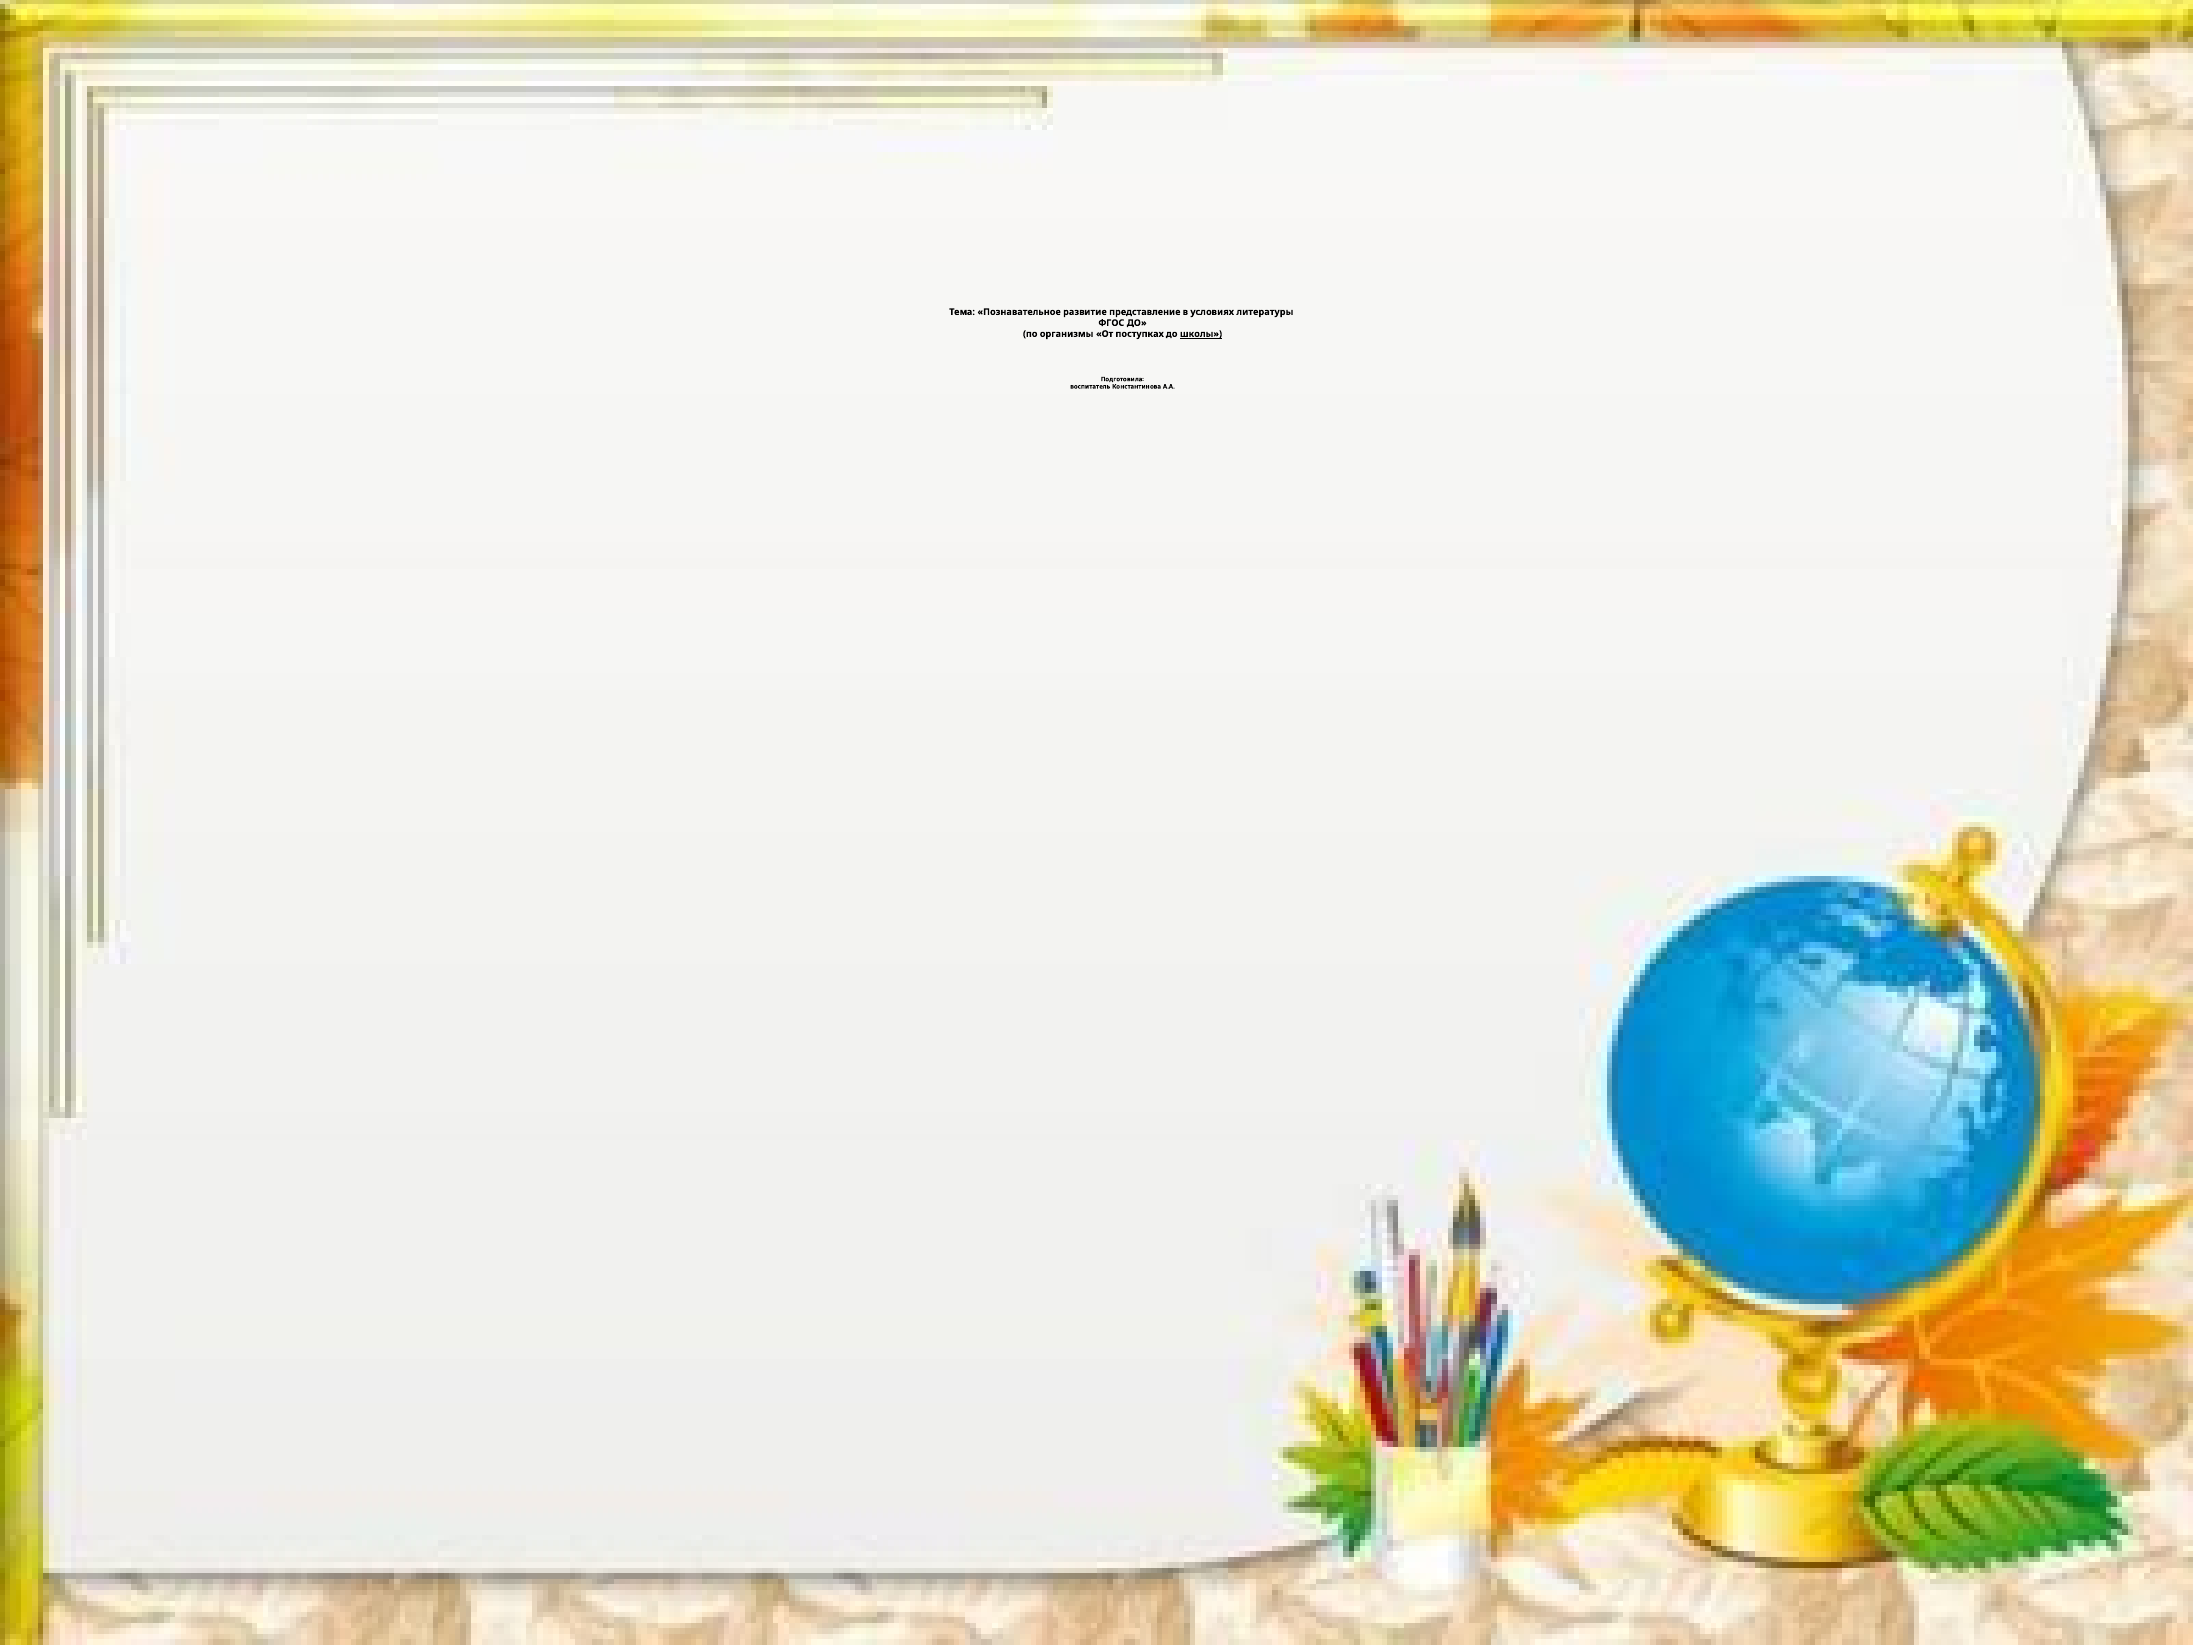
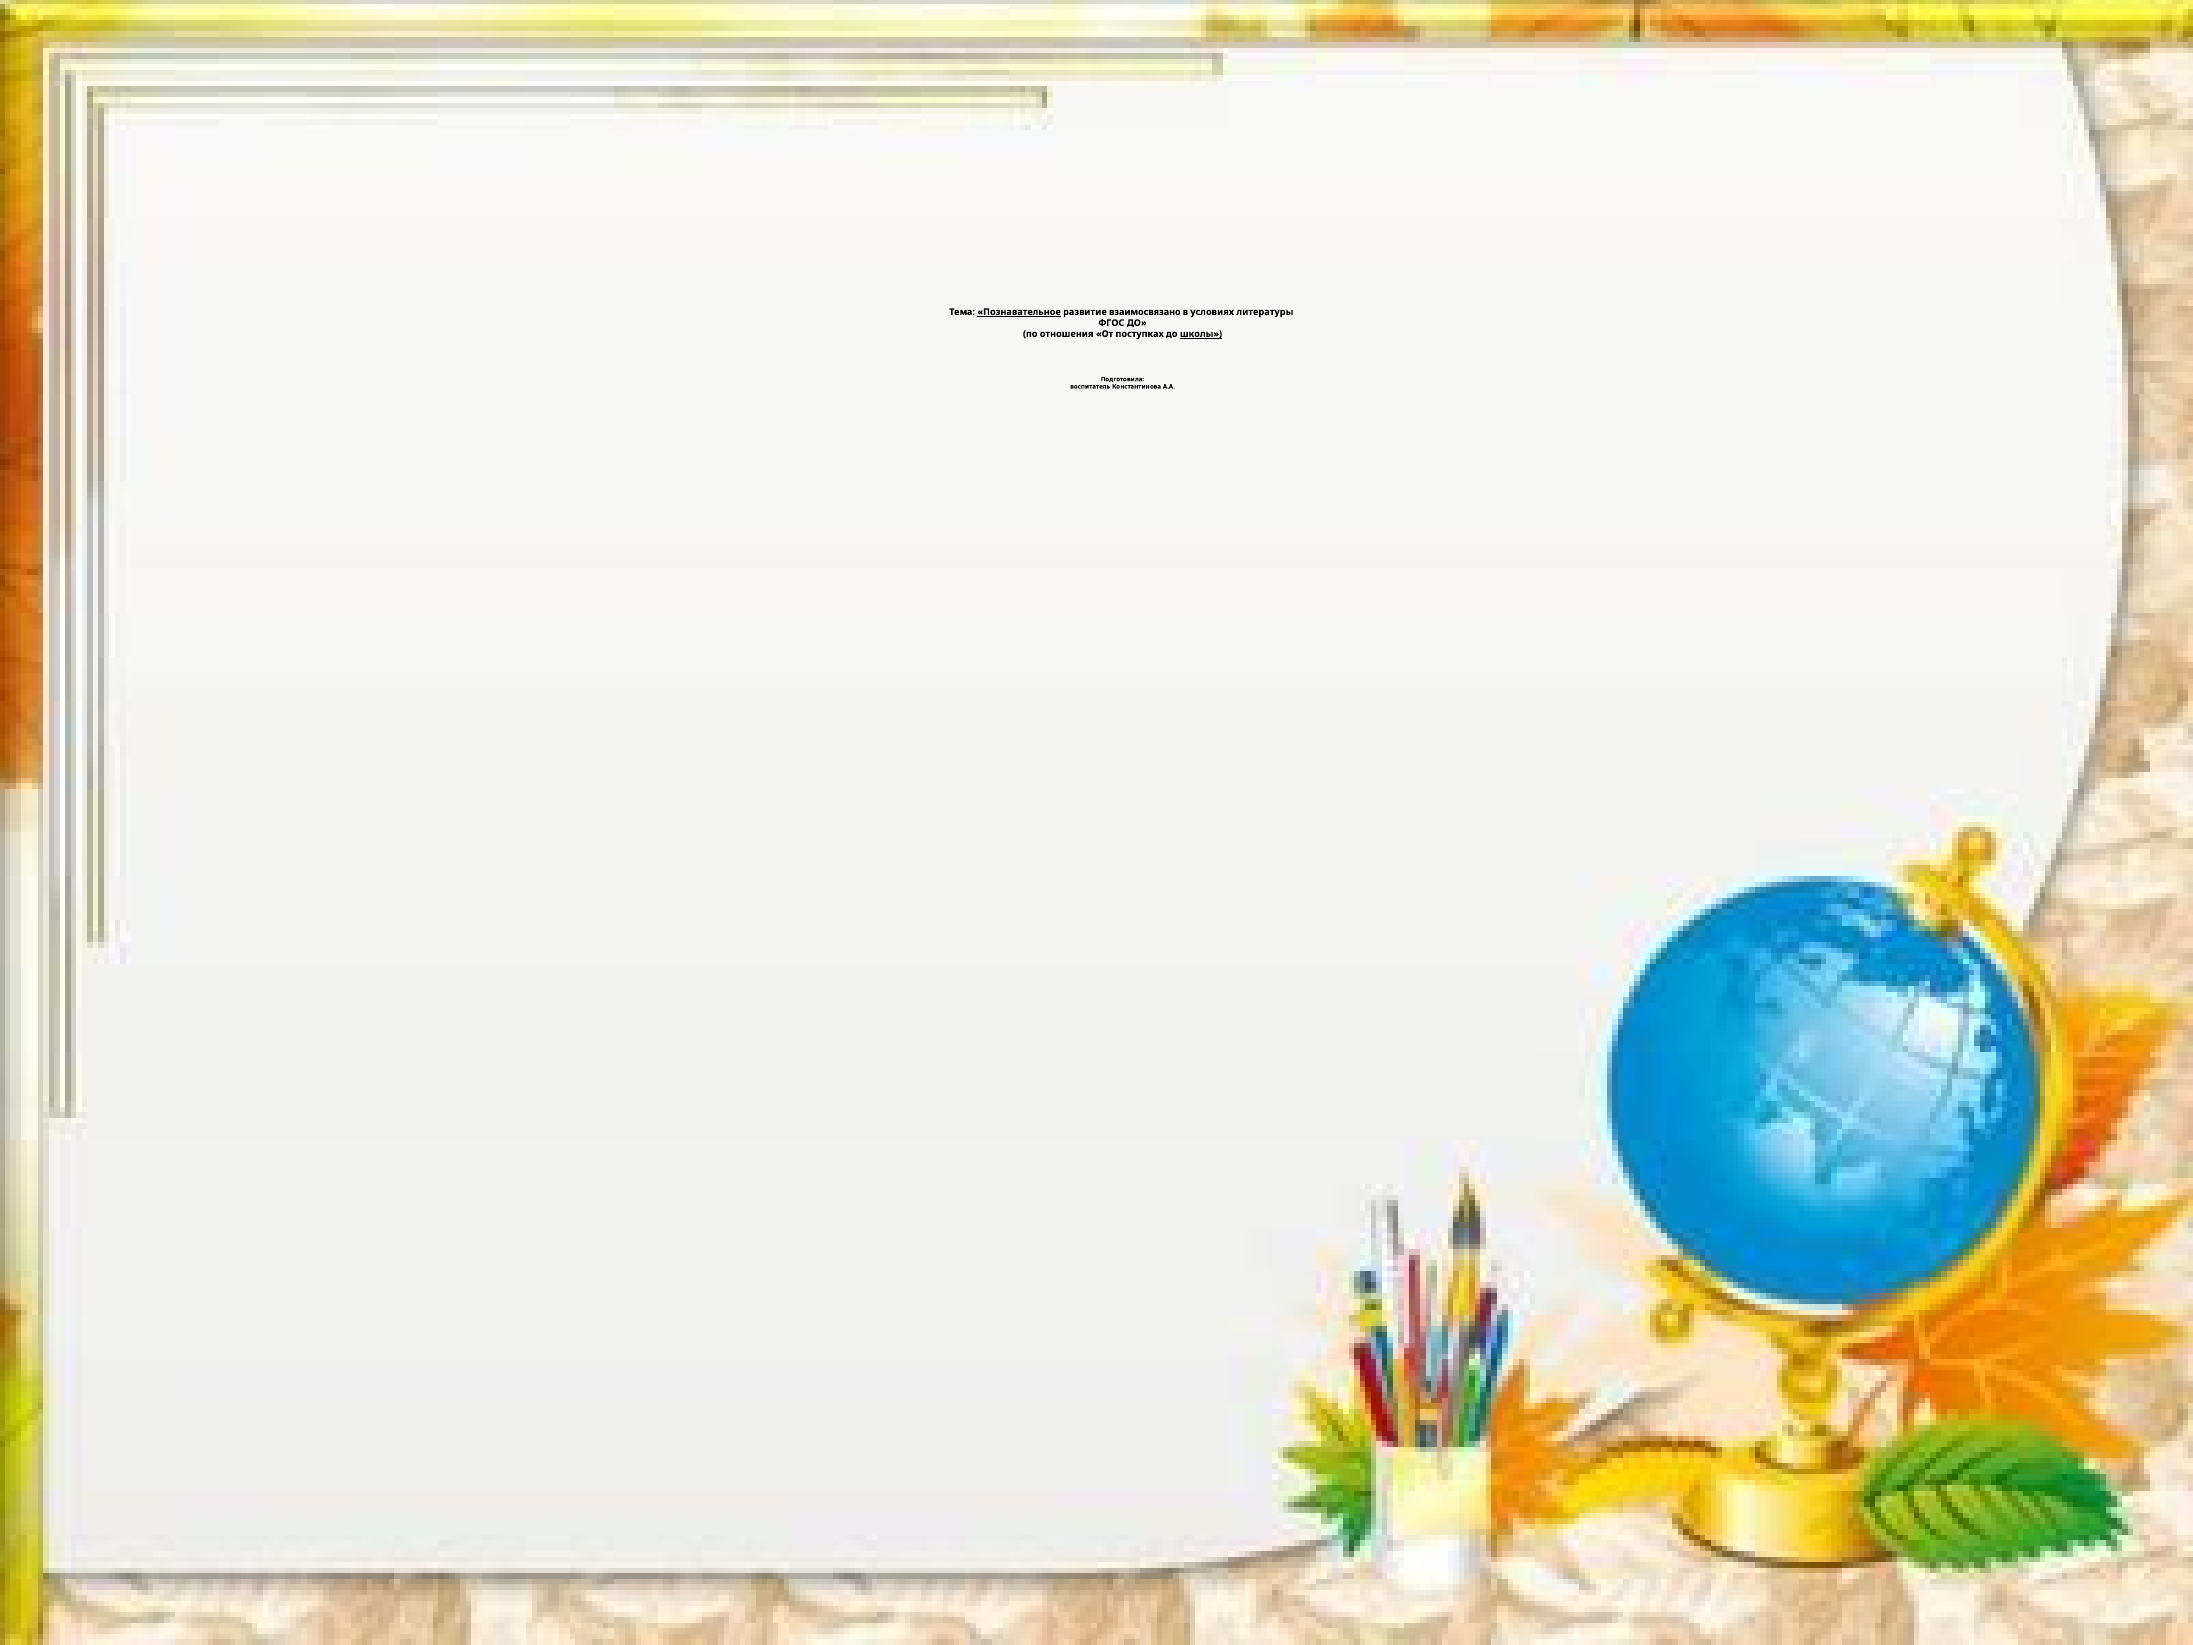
Познавательное underline: none -> present (1019, 312)
представление: представление -> взаимосвязано (1145, 312)
организмы: организмы -> отношения (1067, 334)
